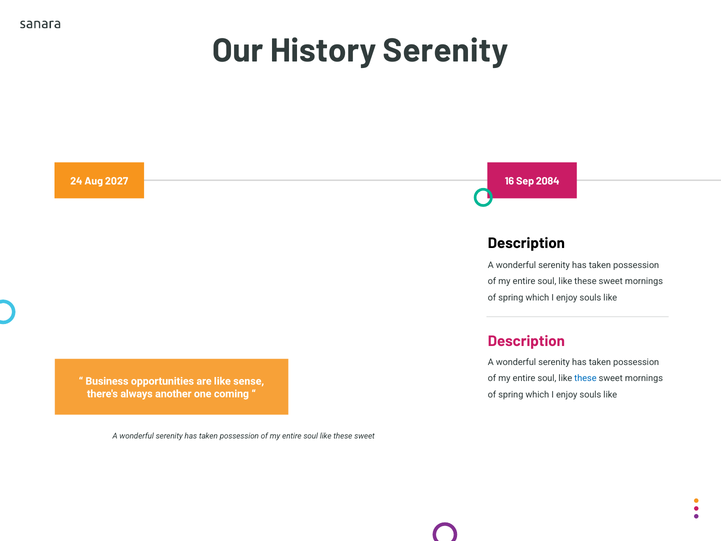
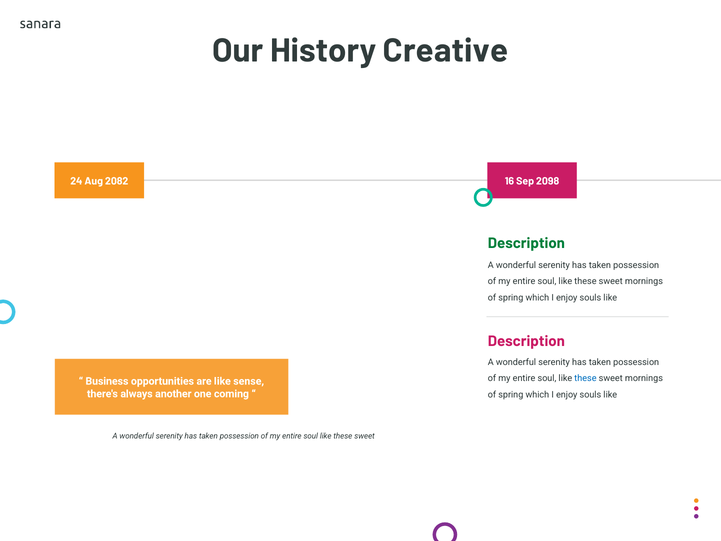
History Serenity: Serenity -> Creative (446, 51)
2027: 2027 -> 2082 (117, 181)
2084: 2084 -> 2098 (548, 181)
Description colour: black -> green (526, 243)
